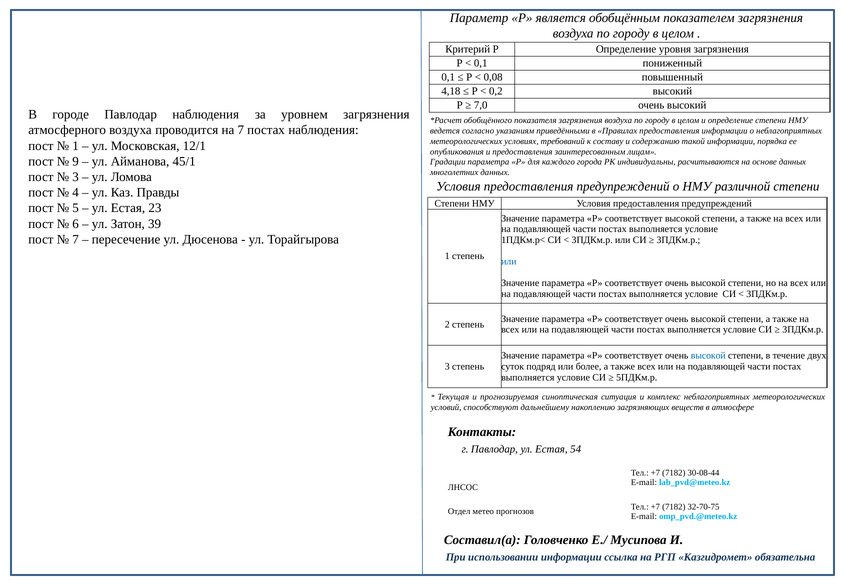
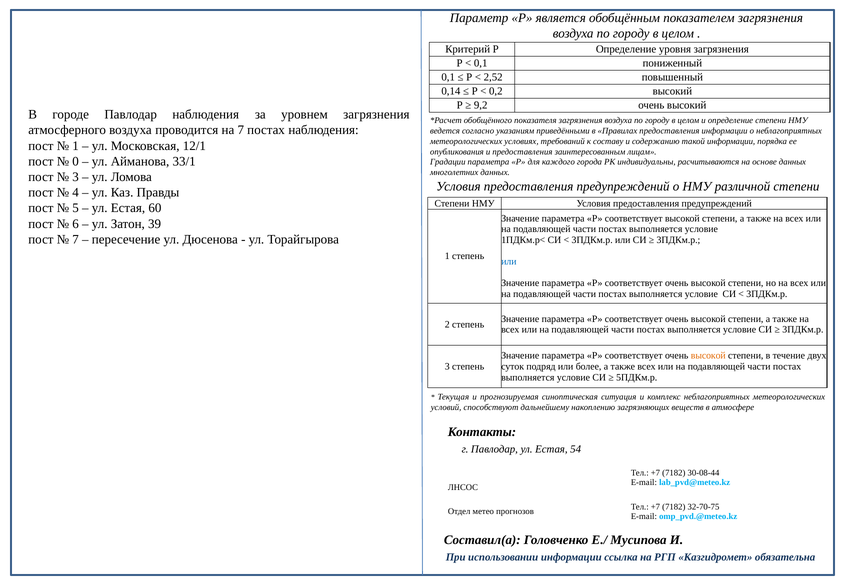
0,08: 0,08 -> 2,52 (493, 77)
4,18: 4,18 -> 0,14 (451, 91)
7,0: 7,0 -> 9,2 (481, 105)
9: 9 -> 0 (76, 161)
45/1: 45/1 -> 33/1 (184, 161)
23: 23 -> 60 (155, 208)
высокой colour: blue -> orange (708, 356)
